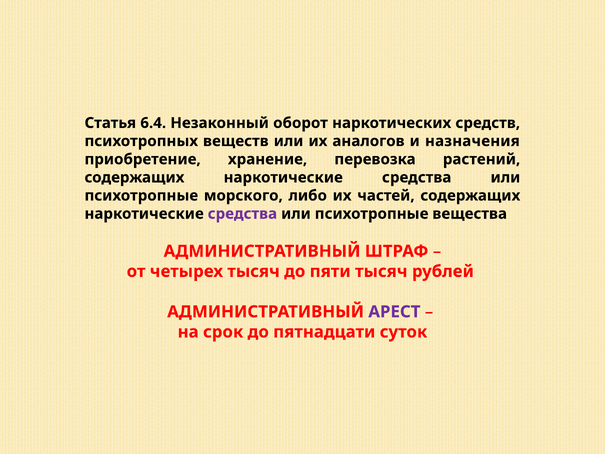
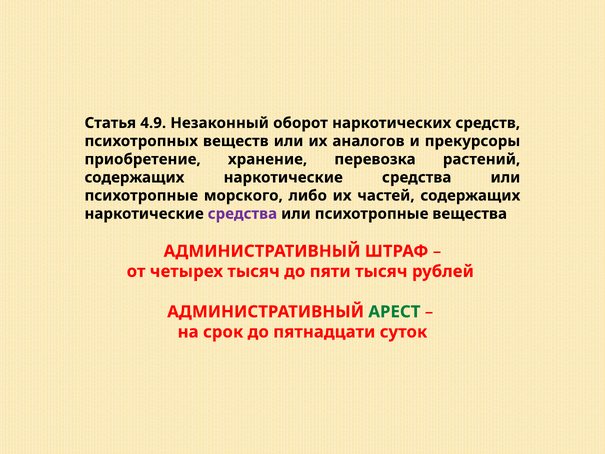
6.4: 6.4 -> 4.9 (153, 123)
назначения: назначения -> прекурсоры (472, 141)
АРЕСТ colour: purple -> green (394, 312)
